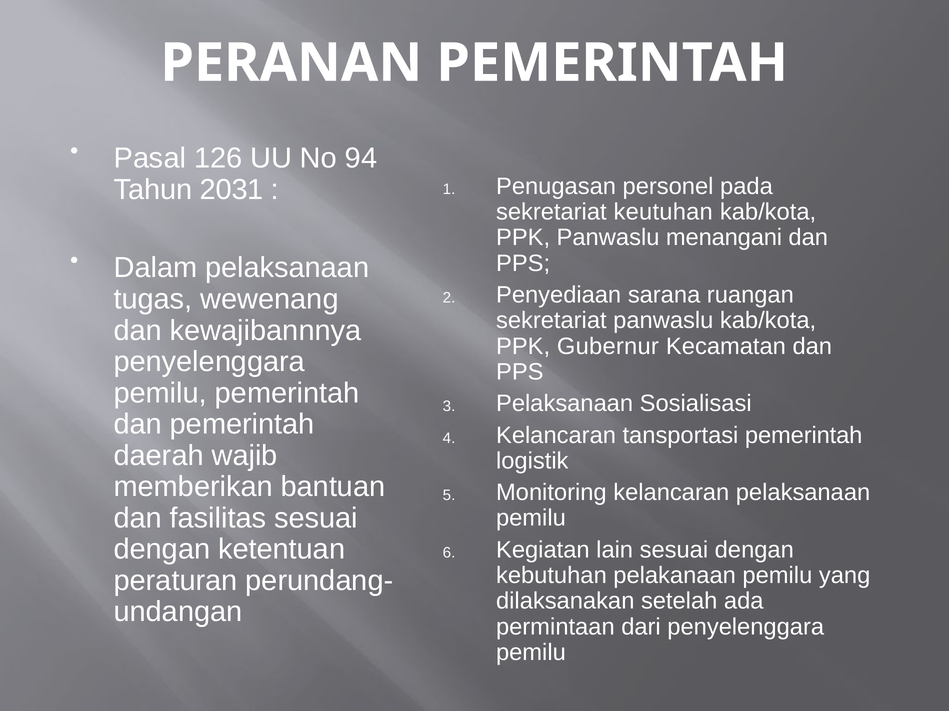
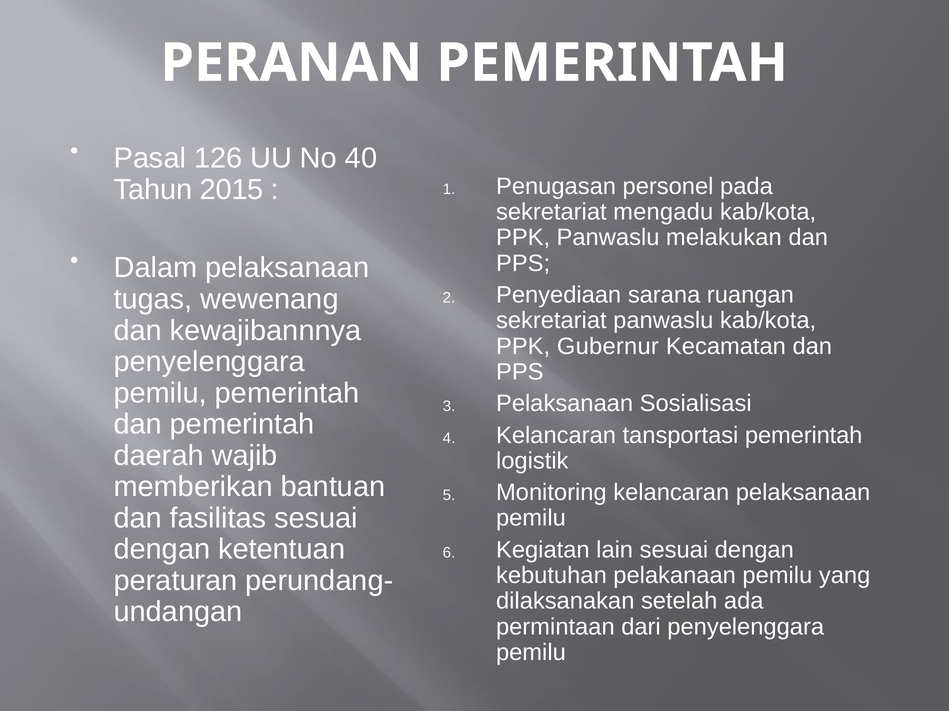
94: 94 -> 40 (361, 159)
2031: 2031 -> 2015 (232, 190)
keutuhan: keutuhan -> mengadu (663, 212)
menangani: menangani -> melakukan (724, 238)
